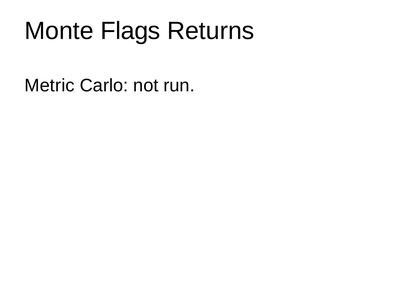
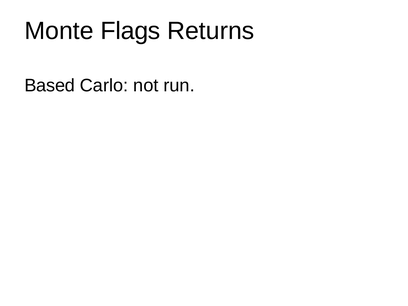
Metric: Metric -> Based (50, 86)
